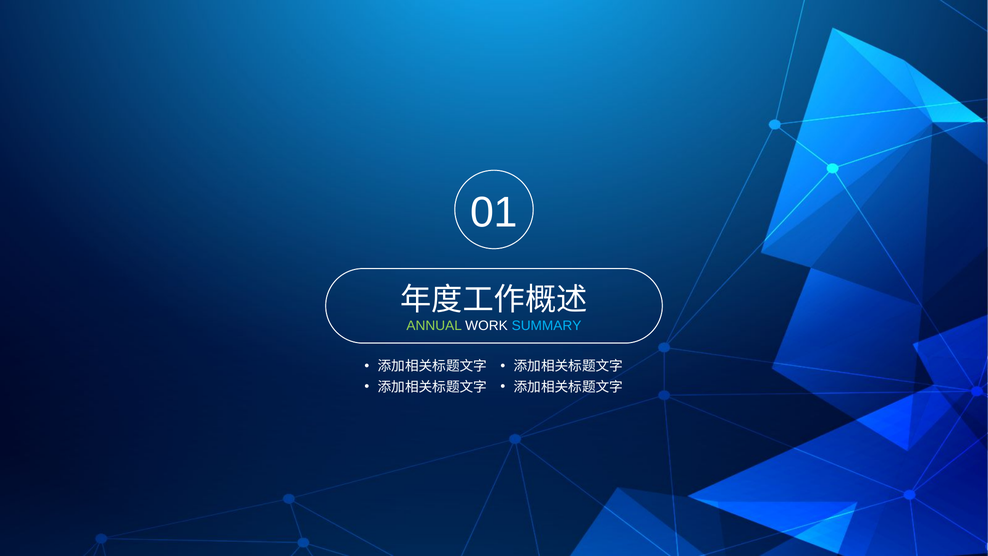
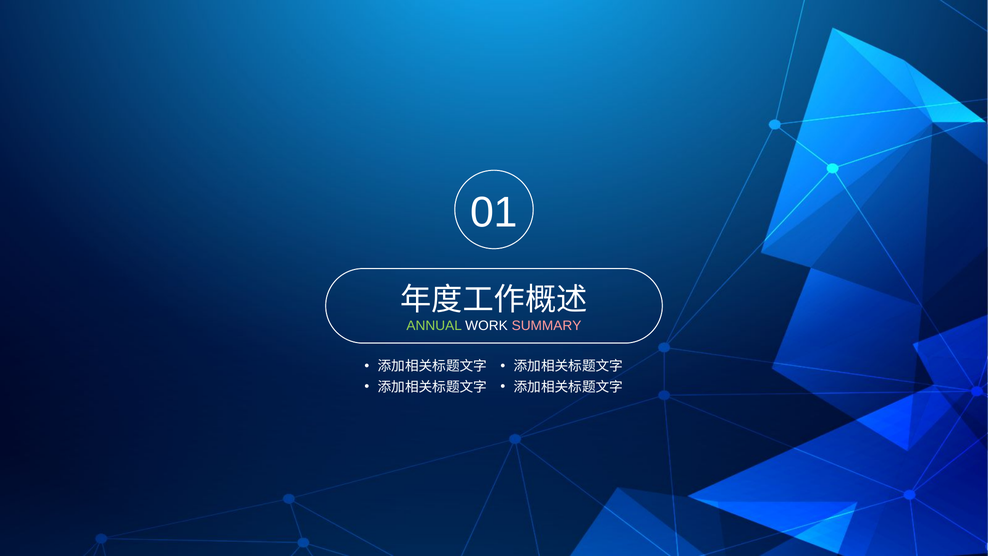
SUMMARY colour: light blue -> pink (547, 325)
